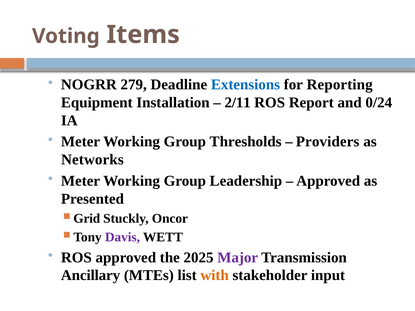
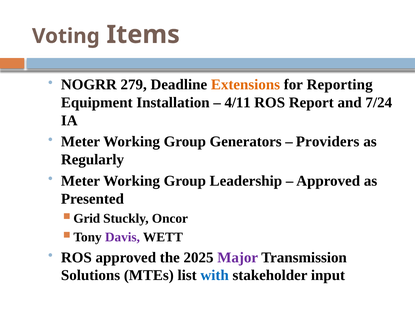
Extensions colour: blue -> orange (245, 85)
2/11: 2/11 -> 4/11 (238, 103)
0/24: 0/24 -> 7/24 (379, 103)
Thresholds: Thresholds -> Generators (246, 142)
Networks: Networks -> Regularly (92, 160)
Ancillary: Ancillary -> Solutions (91, 276)
with colour: orange -> blue (215, 276)
